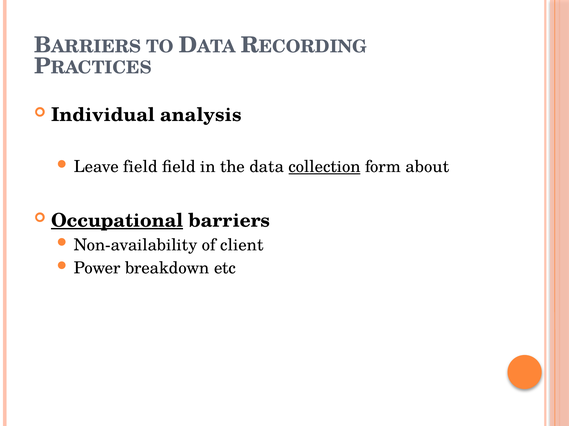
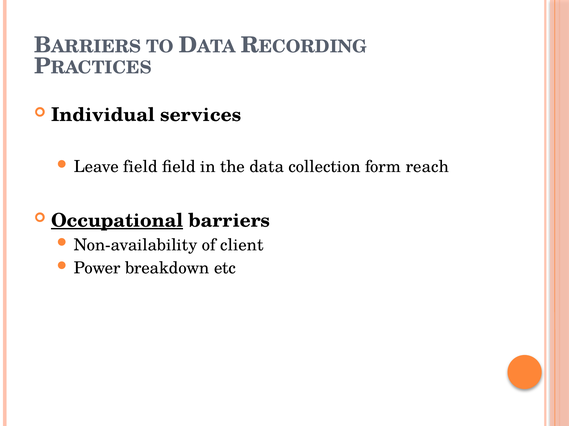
analysis: analysis -> services (201, 115)
collection underline: present -> none (325, 167)
about: about -> reach (427, 167)
